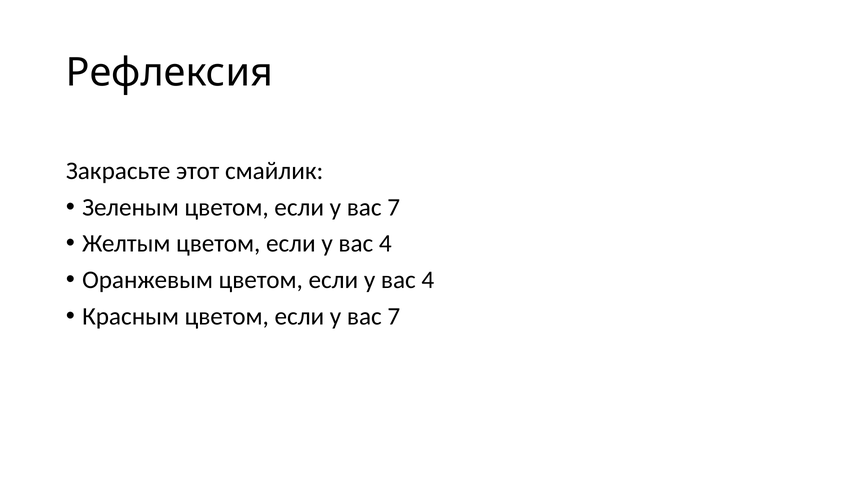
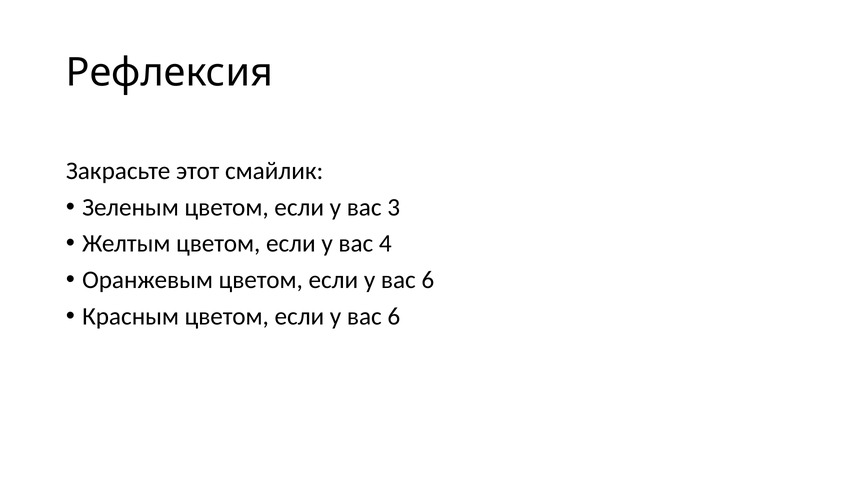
7: 7 -> 3 (394, 207)
4: 4 -> 6 (428, 280)
7: 7 -> 6 (394, 316)
